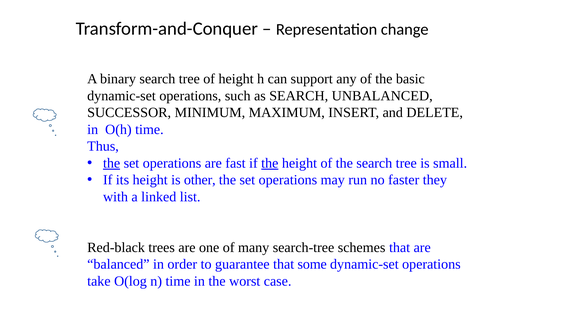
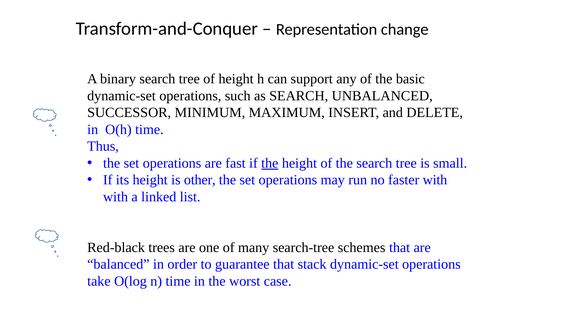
the underline: present -> none (112, 163)
faster they: they -> with (435, 180)
some: some -> stack (312, 264)
